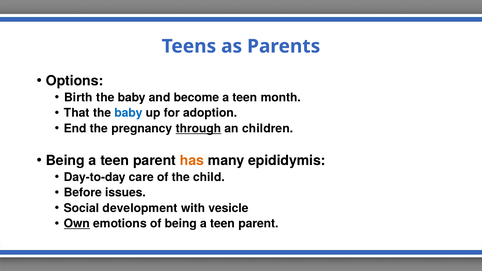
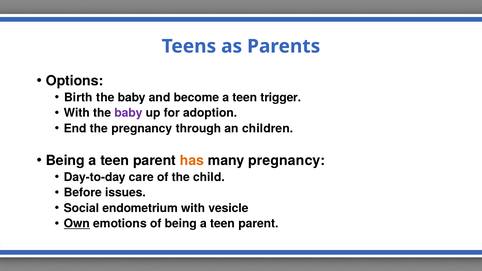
month: month -> trigger (281, 97)
That: That -> With (77, 113)
baby colour: blue -> purple (128, 113)
through underline: present -> none (198, 128)
many epididymis: epididymis -> pregnancy (287, 161)
development: development -> endometrium (140, 208)
